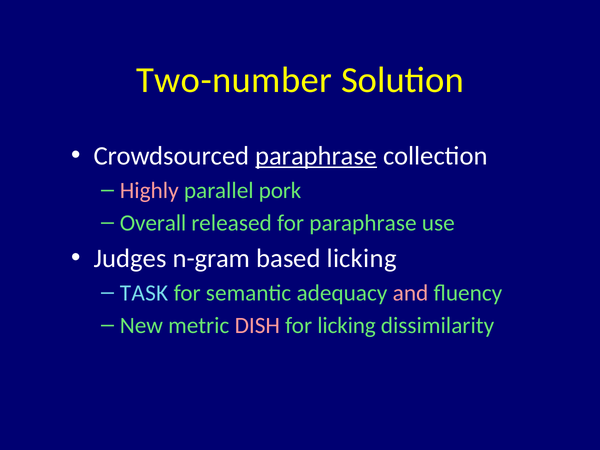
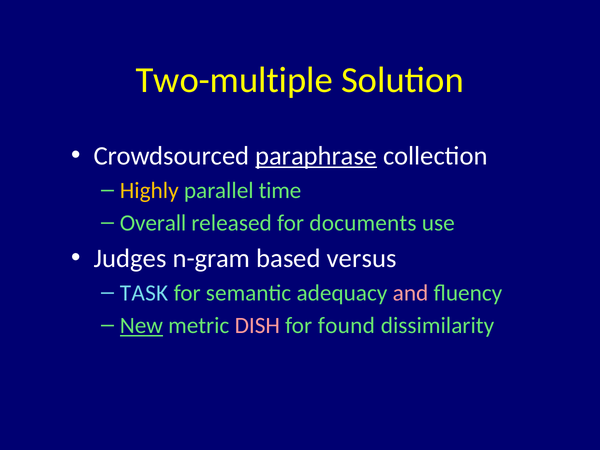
Two-number: Two-number -> Two-multiple (234, 80)
Highly colour: pink -> yellow (149, 190)
pork: pork -> time (280, 190)
for paraphrase: paraphrase -> documents (363, 223)
based licking: licking -> versus (362, 259)
New underline: none -> present (141, 326)
for licking: licking -> found (346, 326)
